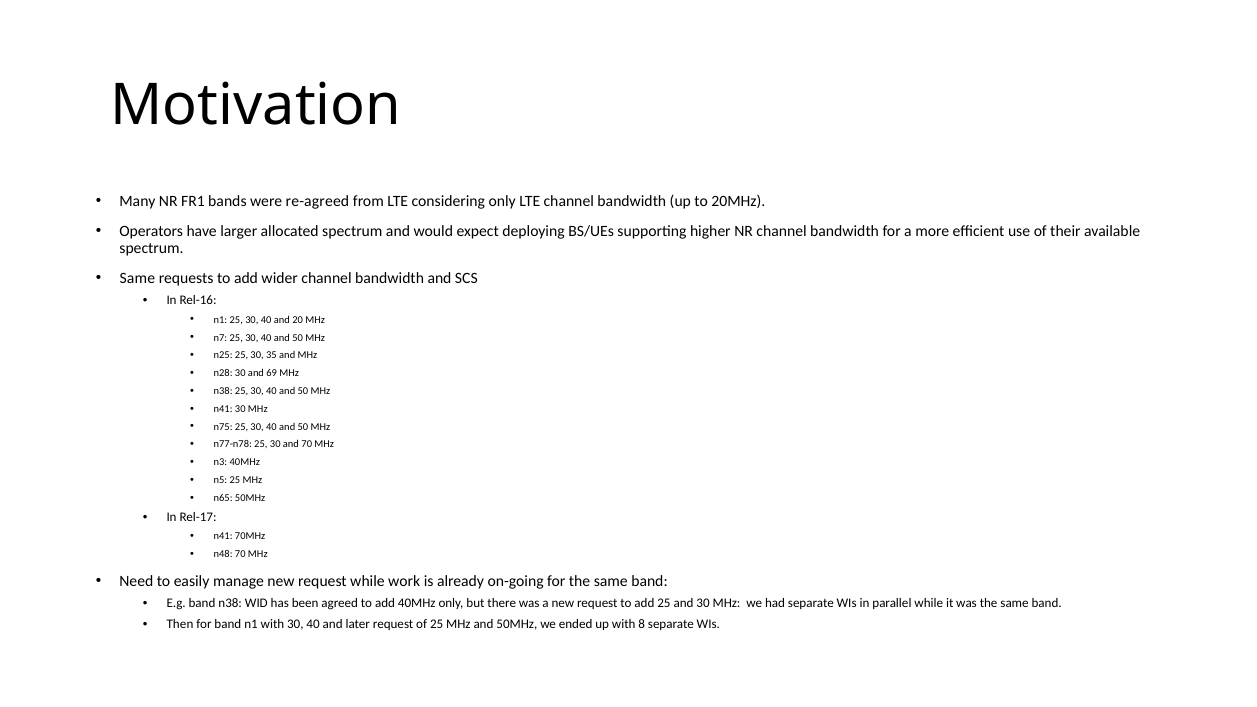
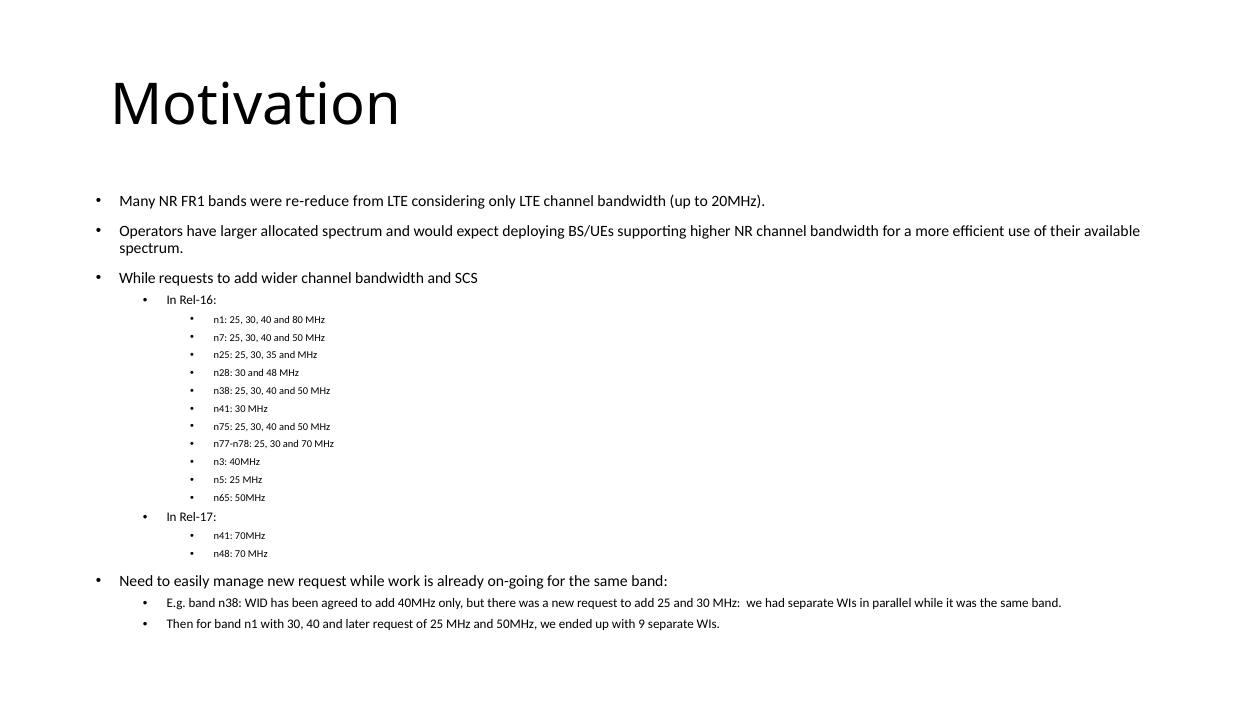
re-agreed: re-agreed -> re-reduce (317, 201)
Same: Same -> While (137, 278)
20: 20 -> 80 (298, 320)
69: 69 -> 48 (272, 373)
8: 8 -> 9 (642, 624)
